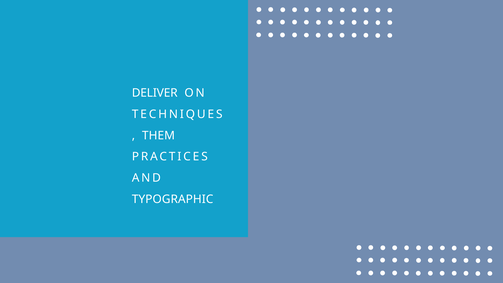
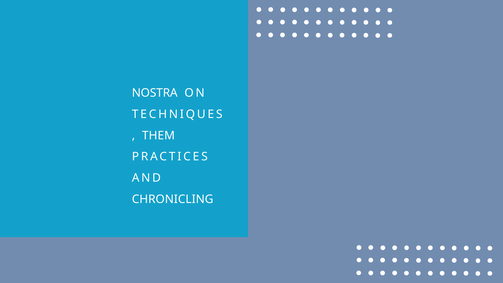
DELIVER: DELIVER -> NOSTRA (155, 93)
TYPOGRAPHIC: TYPOGRAPHIC -> CHRONICLING (173, 199)
